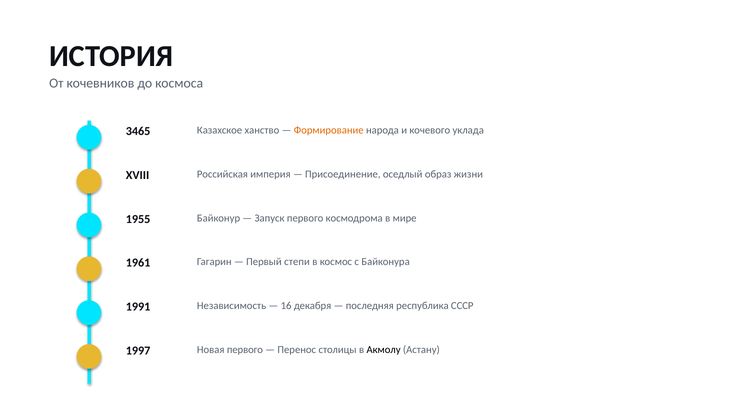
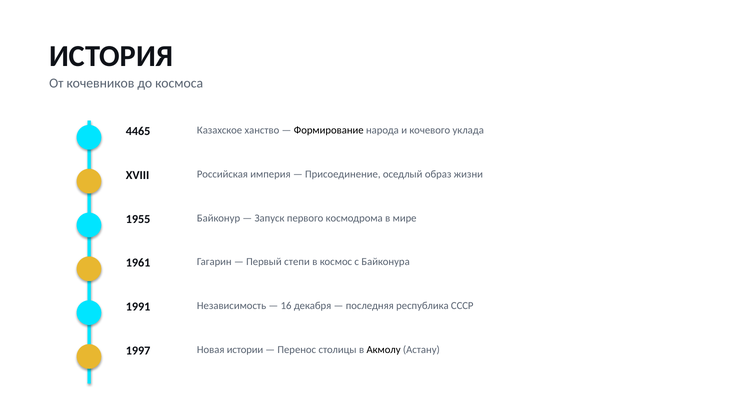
3465: 3465 -> 4465 (138, 131)
Формирование colour: orange -> black (329, 130)
Новая первого: первого -> истории (245, 349)
